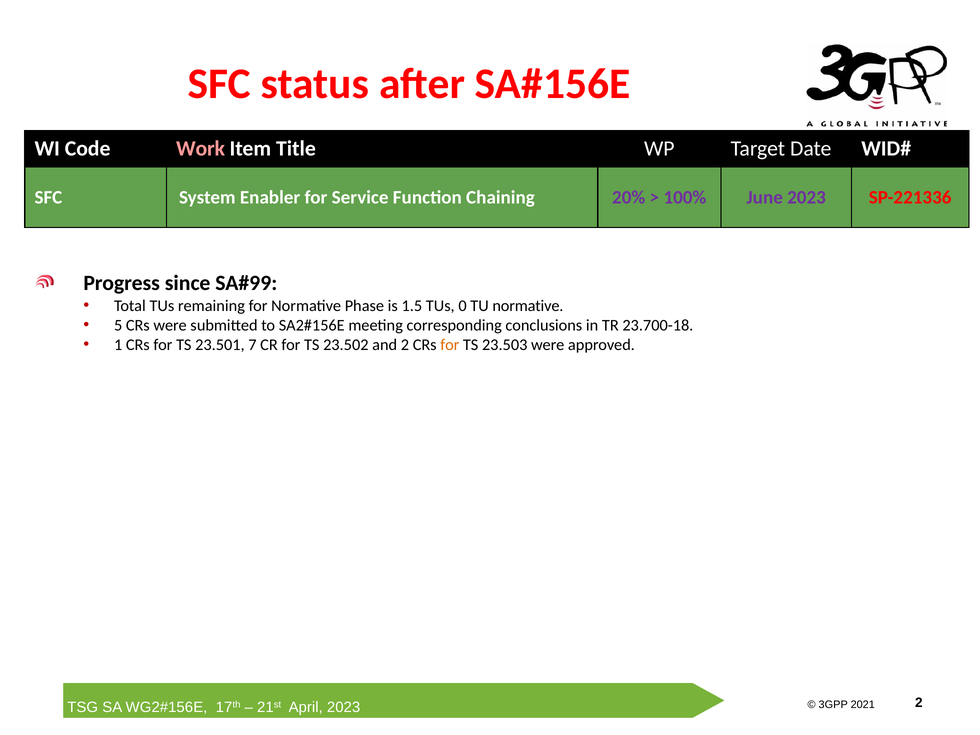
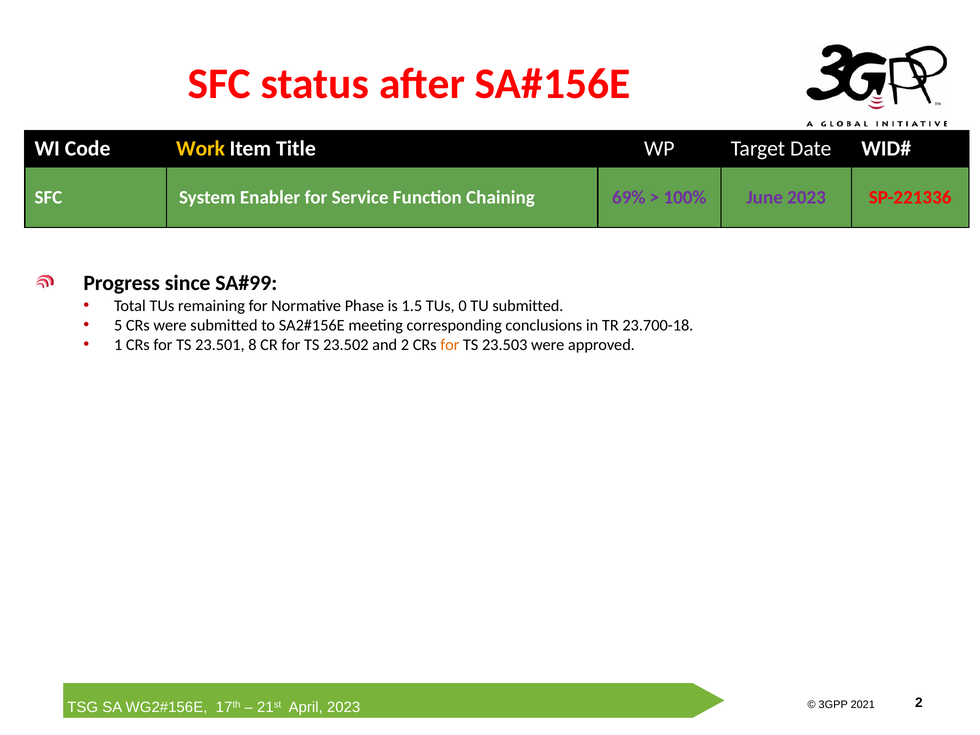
Work colour: pink -> yellow (201, 149)
20%: 20% -> 69% (629, 197)
TU normative: normative -> submitted (528, 306)
7: 7 -> 8 (252, 345)
